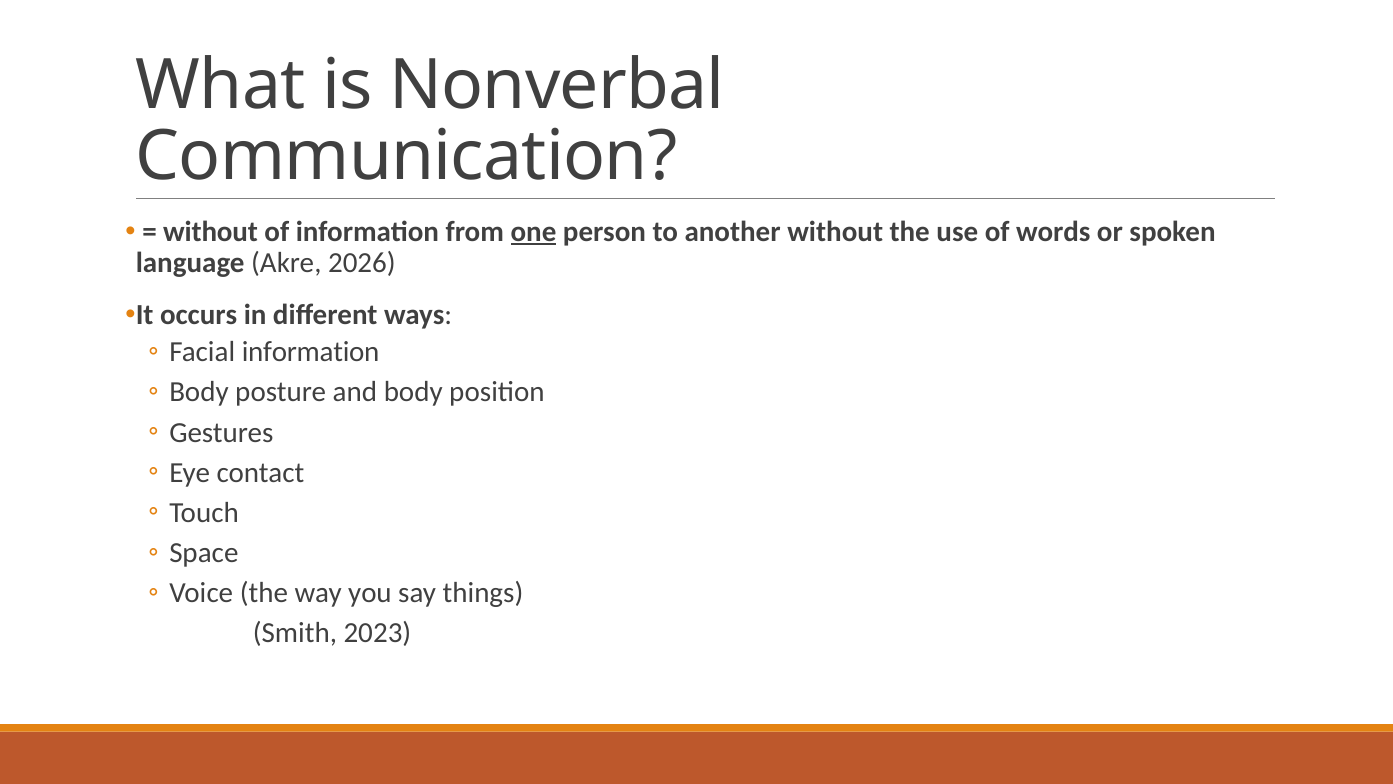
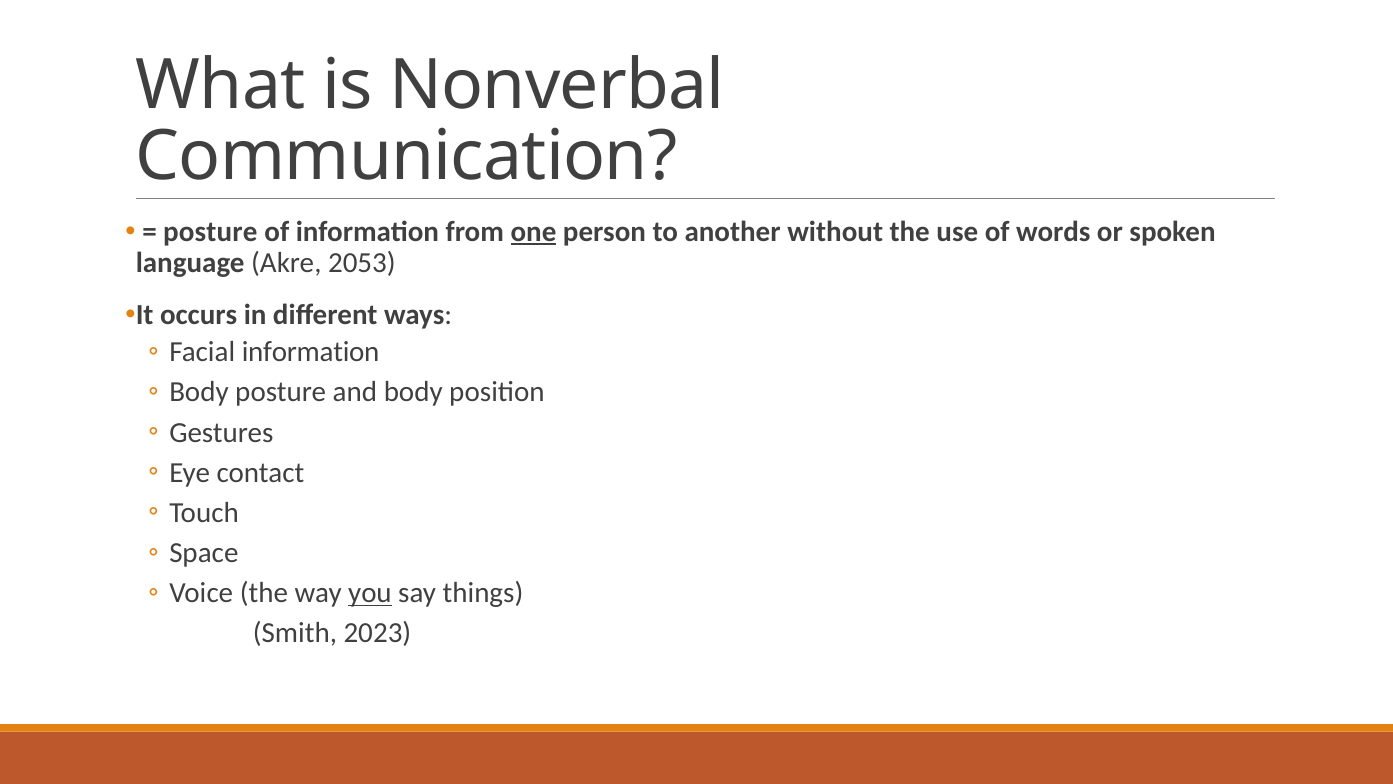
without: without -> posture (210, 232)
2026: 2026 -> 2053 (362, 263)
you underline: none -> present (370, 593)
